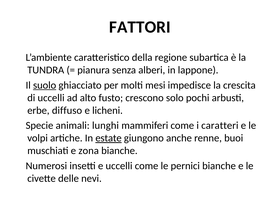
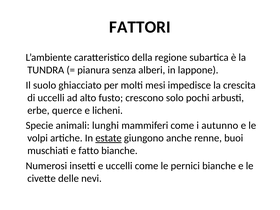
suolo underline: present -> none (45, 85)
diffuso: diffuso -> querce (67, 110)
caratteri: caratteri -> autunno (220, 125)
zona: zona -> fatto (89, 151)
